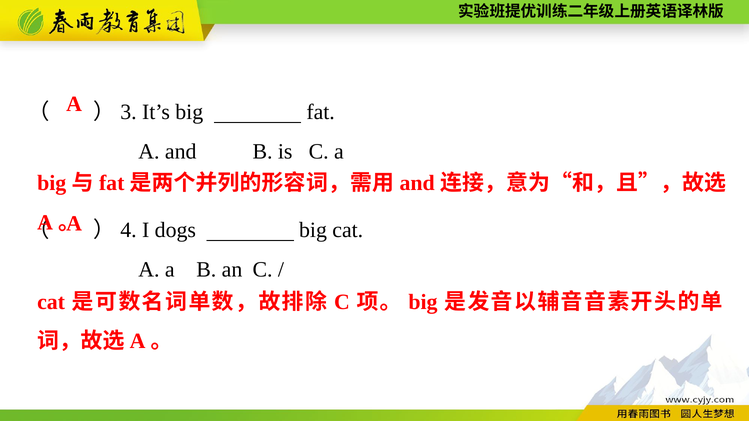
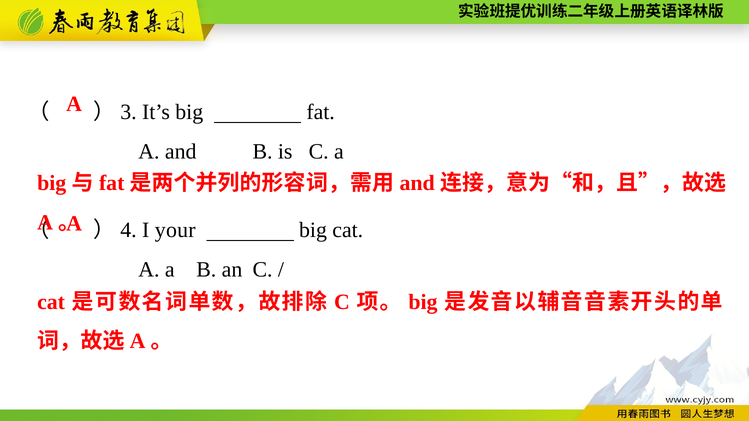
dogs: dogs -> your (175, 230)
